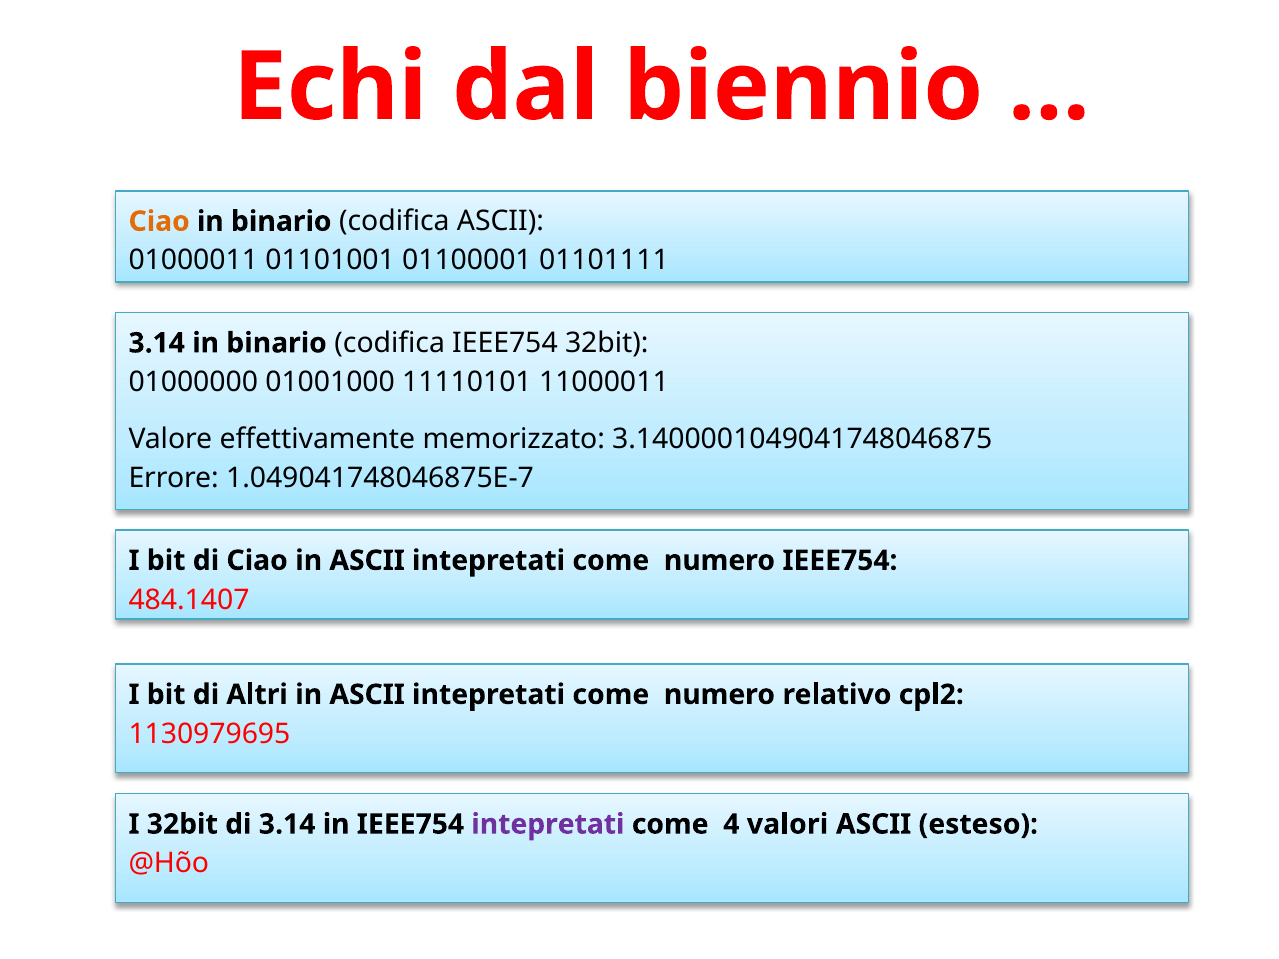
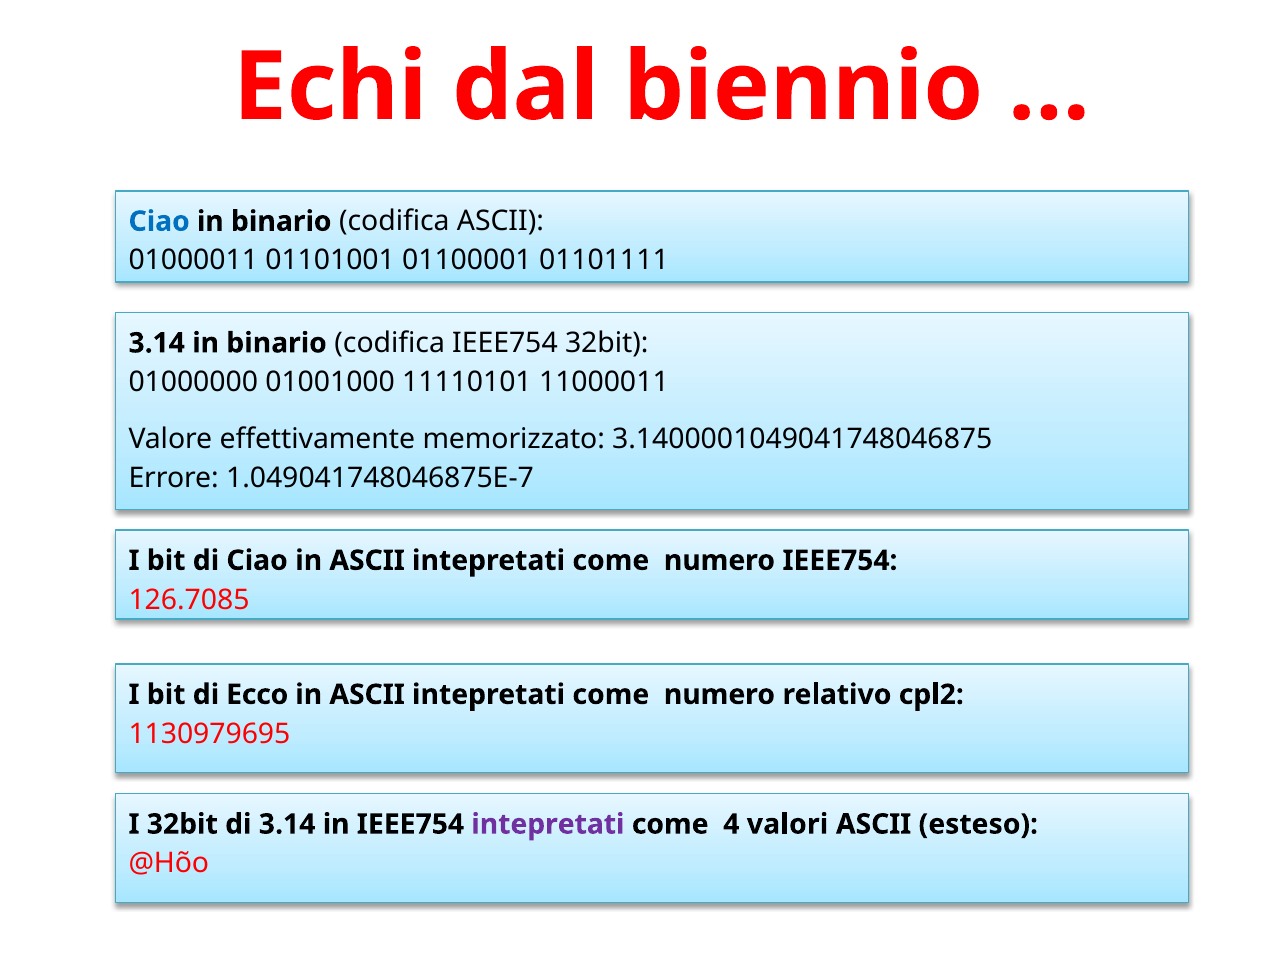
Ciao colour: orange -> blue (159, 221)
484.1407: 484.1407 -> 126.7085 (189, 600)
Altri: Altri -> Ecco (257, 695)
